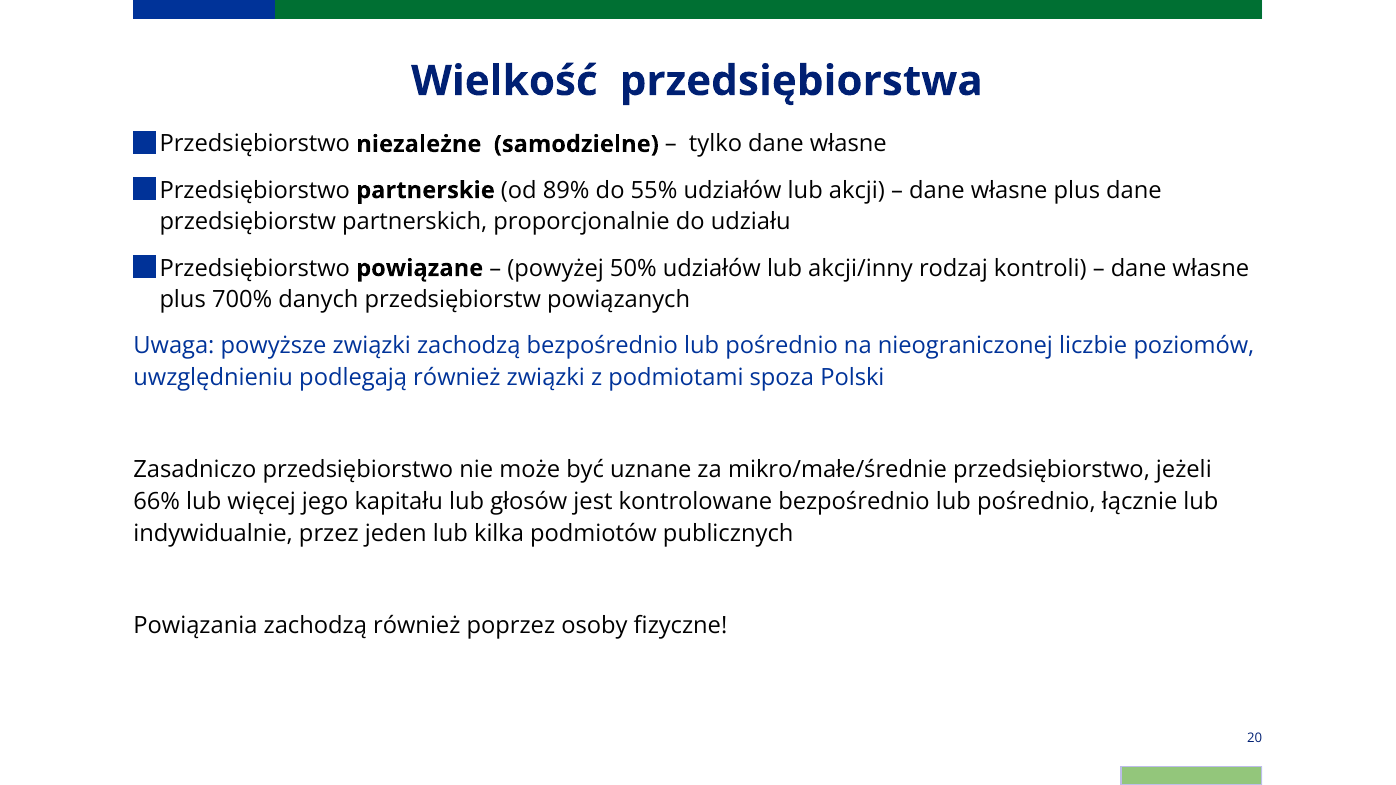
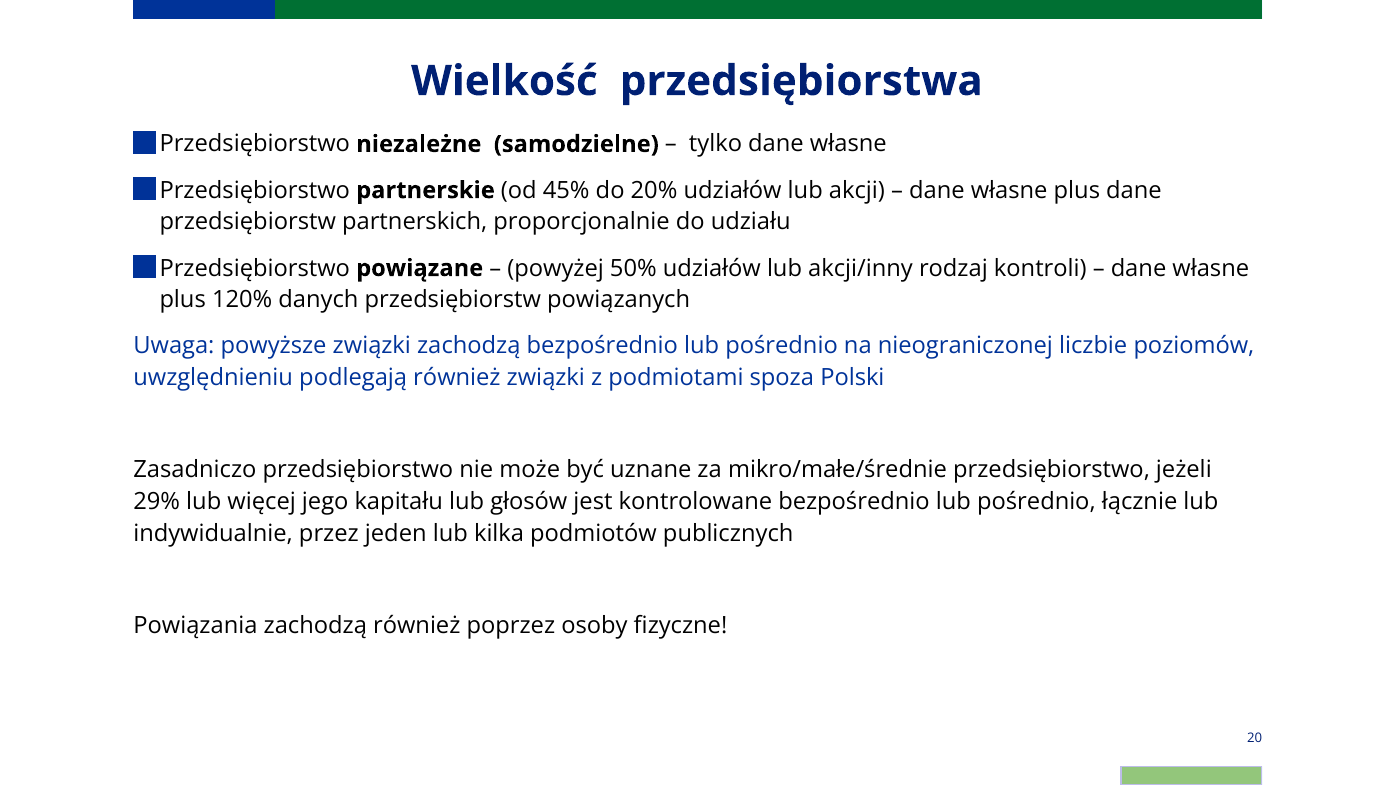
89%: 89% -> 45% (566, 190)
55%: 55% -> 20% (654, 190)
700%: 700% -> 120% (242, 300)
66%: 66% -> 29% (157, 502)
